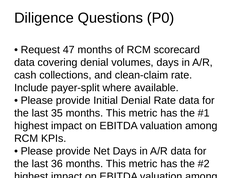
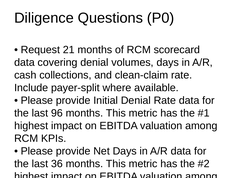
47: 47 -> 21 (69, 50)
35: 35 -> 96 (57, 113)
